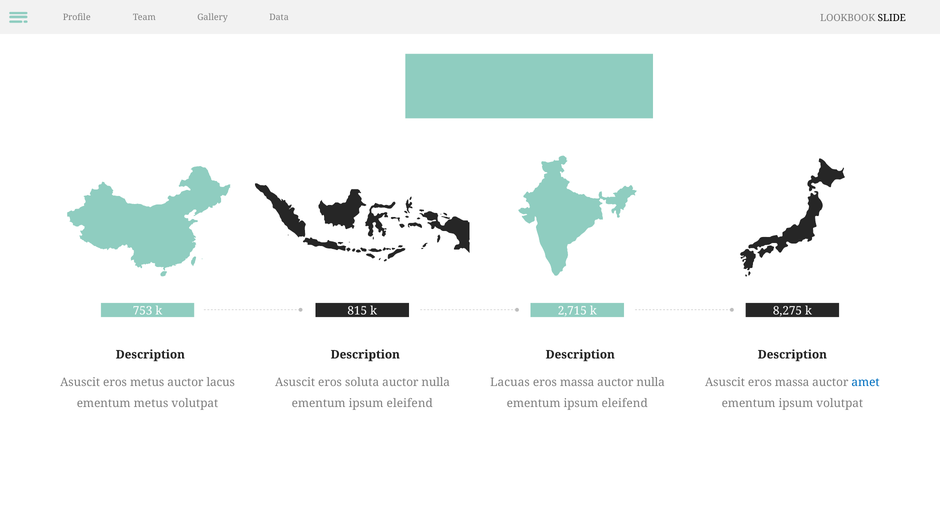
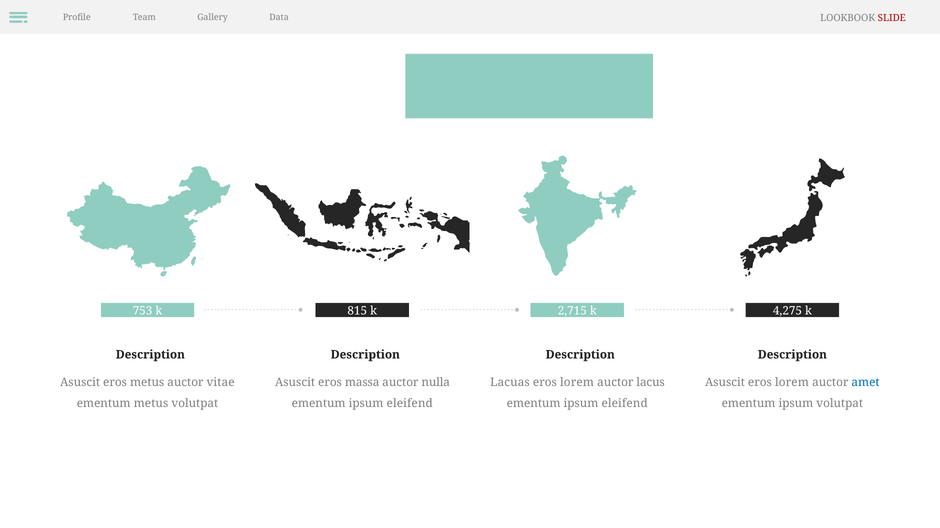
SLIDE colour: black -> red (892, 18)
8,275: 8,275 -> 4,275 (787, 311)
lacus: lacus -> vitae (221, 383)
soluta: soluta -> massa (362, 383)
massa: massa -> lorem (577, 383)
nulla: nulla -> lacus (651, 383)
Asuscit eros massa: massa -> lorem (792, 383)
